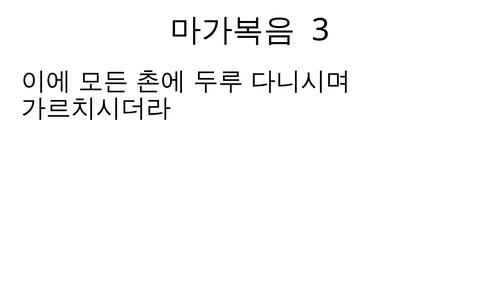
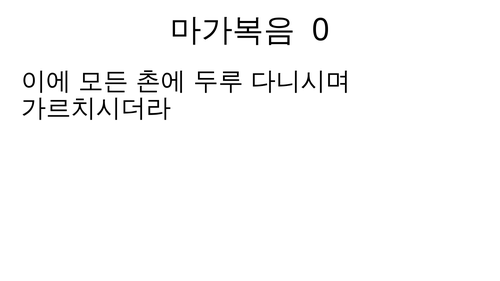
3: 3 -> 0 (321, 30)
